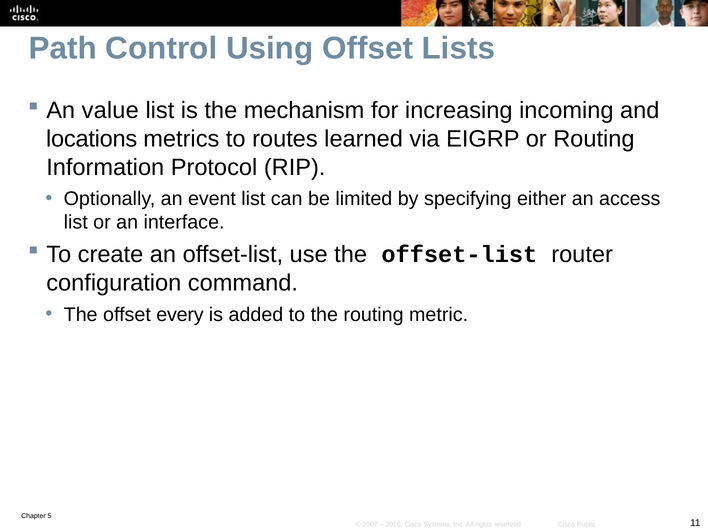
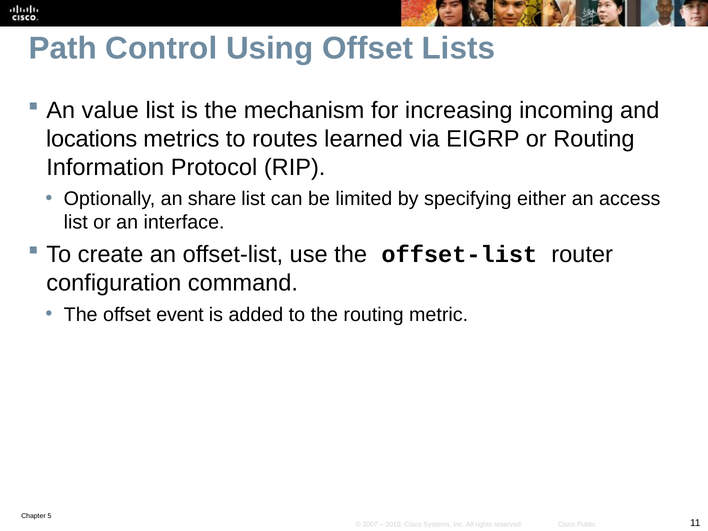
event: event -> share (212, 199)
every: every -> event (180, 315)
